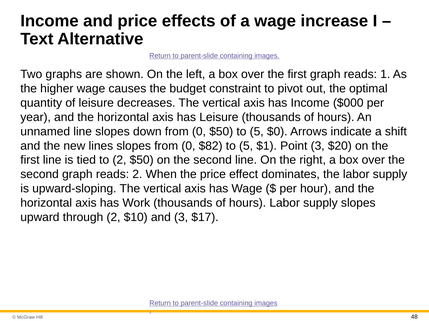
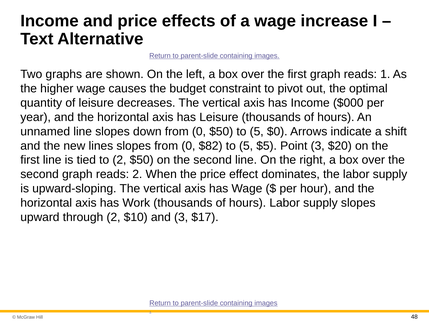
$1: $1 -> $5 (267, 146)
